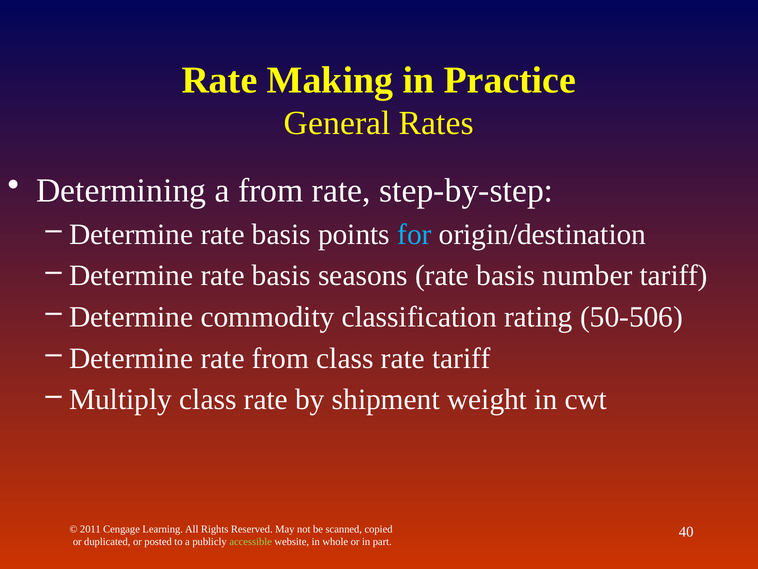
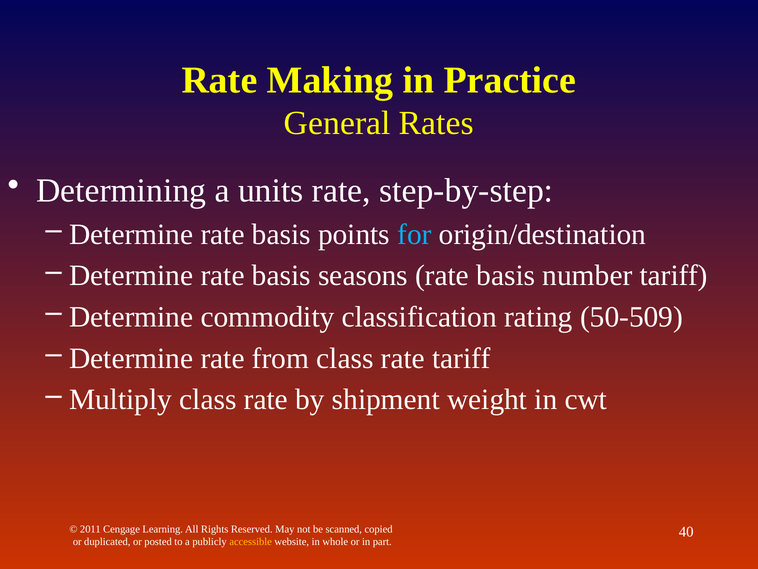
a from: from -> units (271, 191)
50-506: 50-506 -> 50-509 (631, 317)
accessible colour: light green -> yellow (251, 541)
